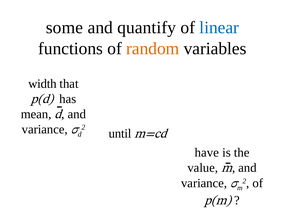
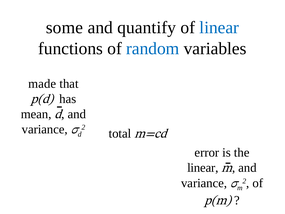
random colour: orange -> blue (153, 48)
width: width -> made (42, 84)
until: until -> total (120, 133)
have: have -> error (207, 152)
value: value -> linear (203, 168)
